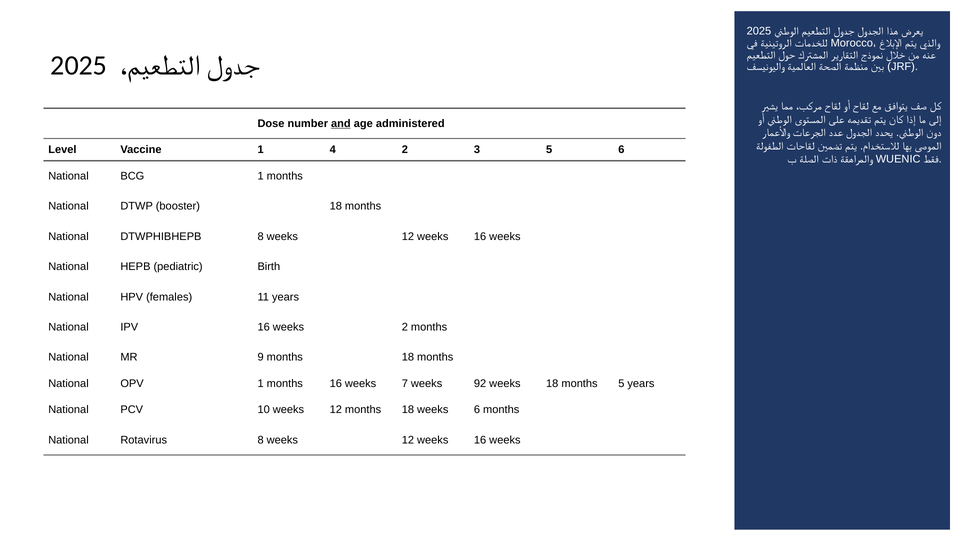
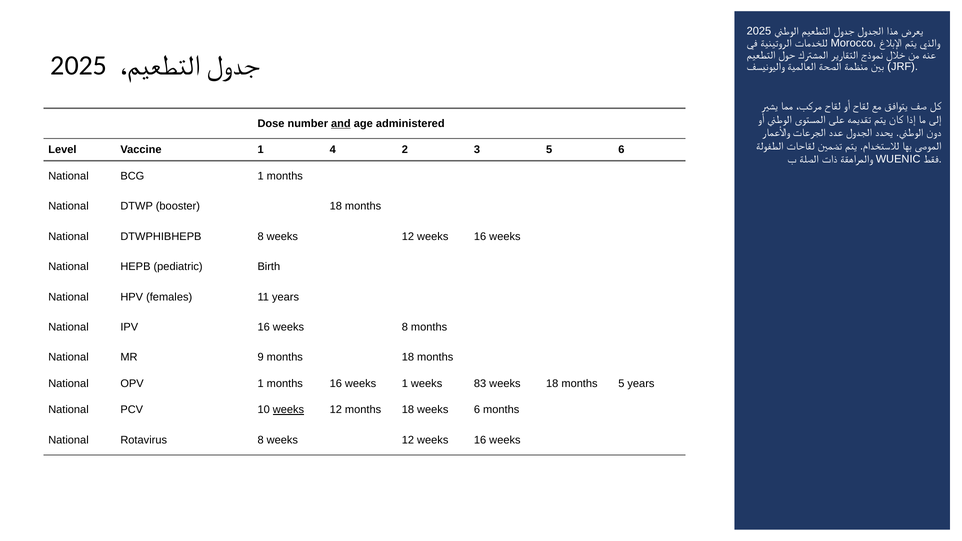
weeks 2: 2 -> 8 (405, 327)
weeks 7: 7 -> 1 (405, 384)
92: 92 -> 83 (480, 384)
weeks underline: none -> present (288, 410)
